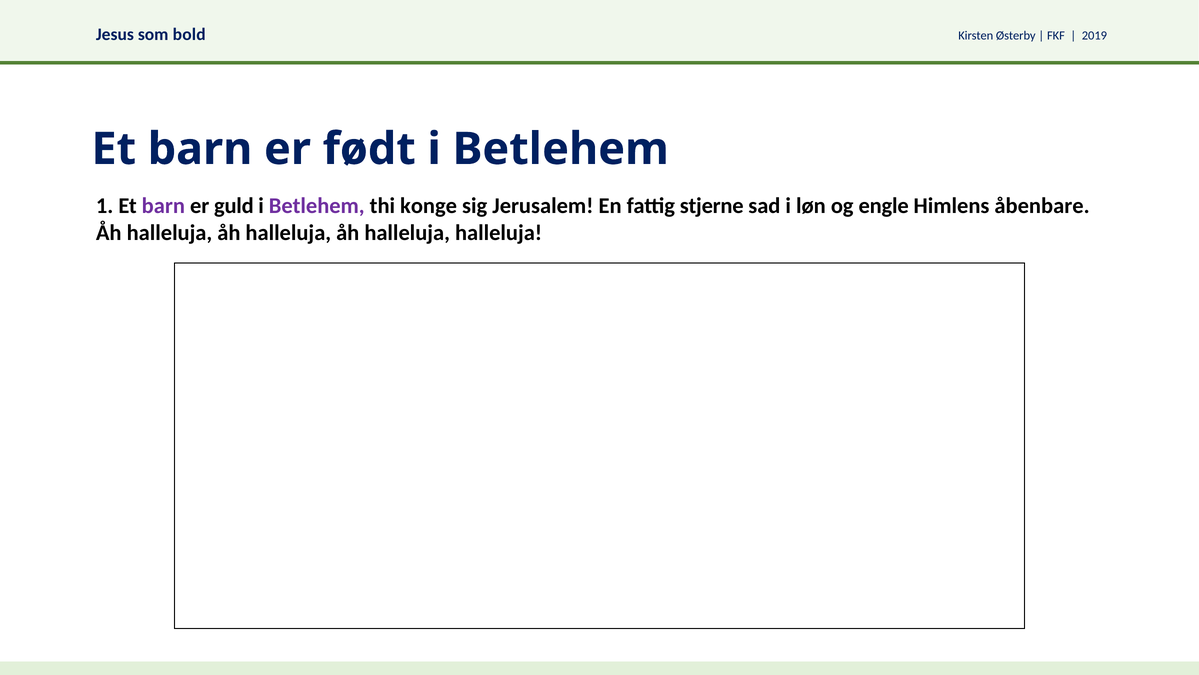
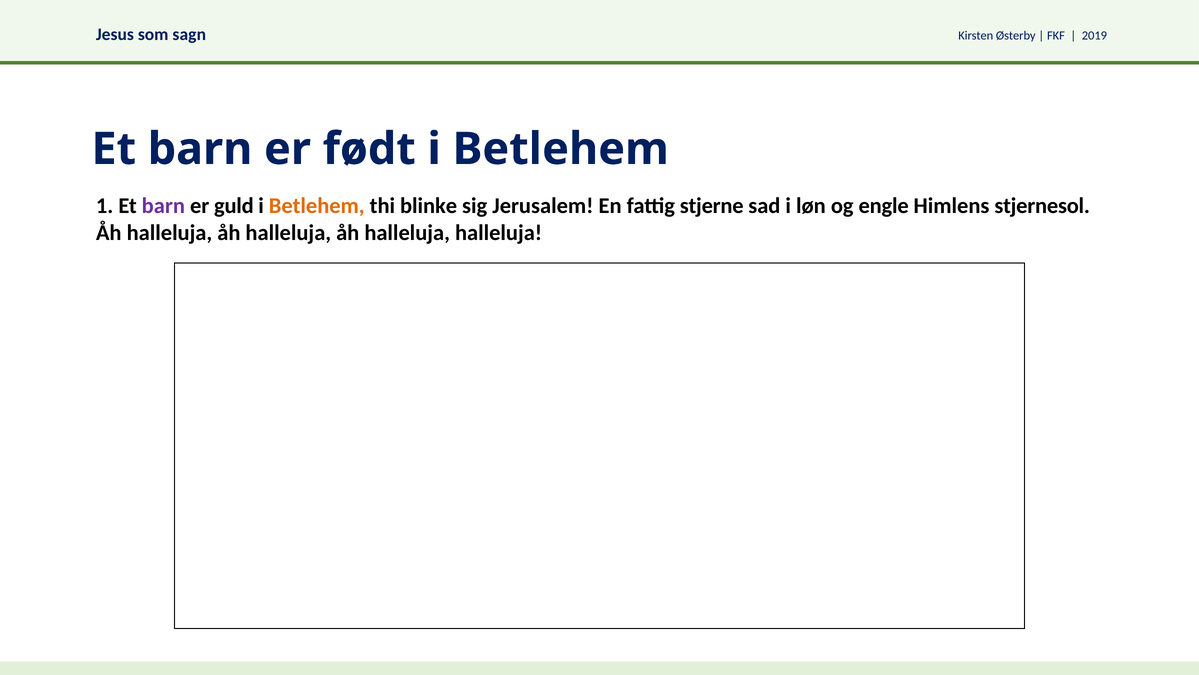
bold: bold -> sagn (189, 35)
Betlehem colour: purple -> orange (317, 206)
konge: konge -> blinke (429, 206)
åbenbare: åbenbare -> stjernesol (1042, 206)
